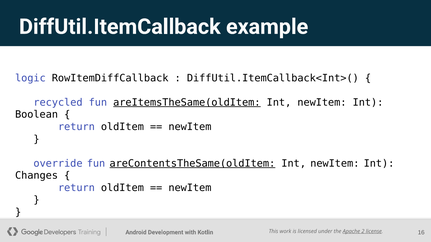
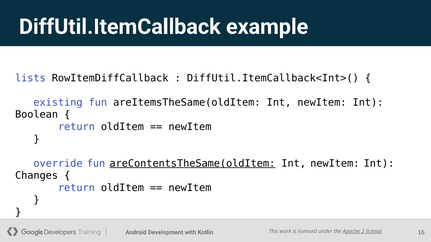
logic: logic -> lists (30, 78)
recycled: recycled -> existing (58, 103)
areItemsTheSame(oldItem underline: present -> none (187, 103)
